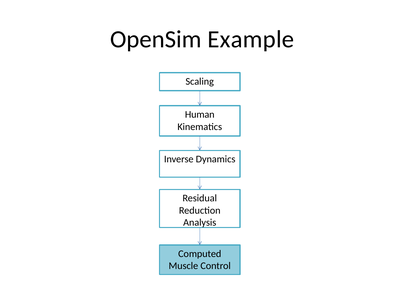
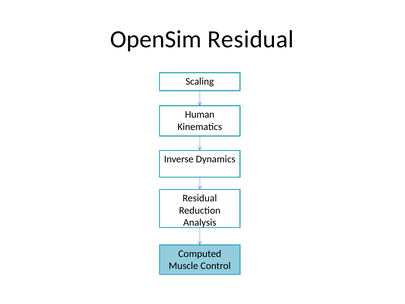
OpenSim Example: Example -> Residual (251, 39)
